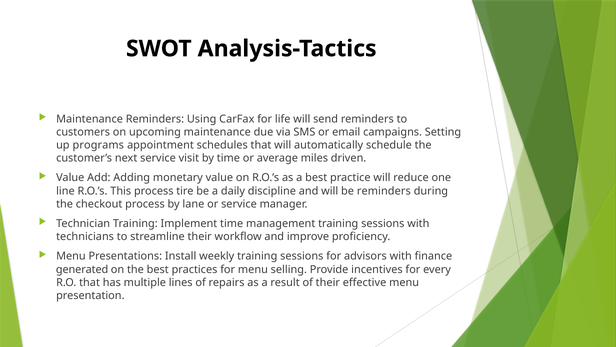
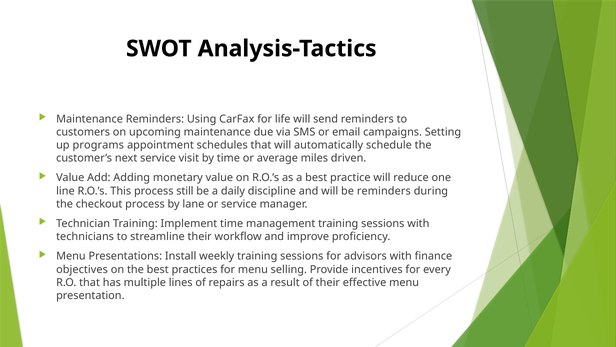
tire: tire -> still (185, 191)
generated: generated -> objectives (82, 269)
